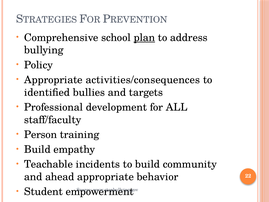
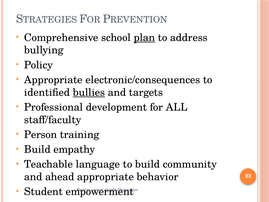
activities/consequences: activities/consequences -> electronic/consequences (143, 80)
bullies underline: none -> present (89, 92)
incidents: incidents -> language (98, 164)
